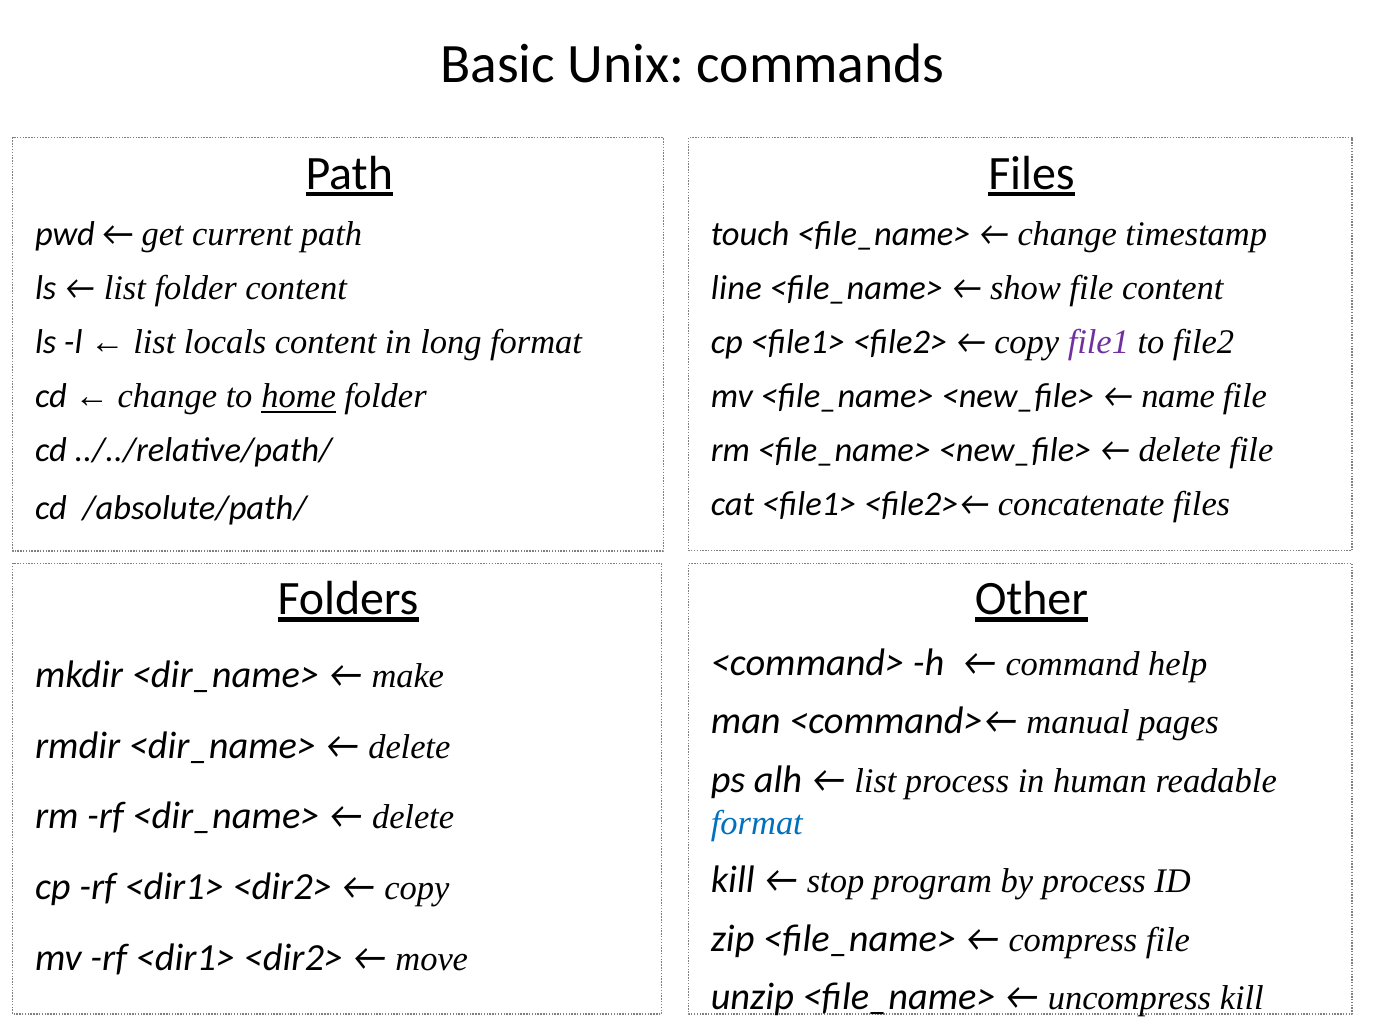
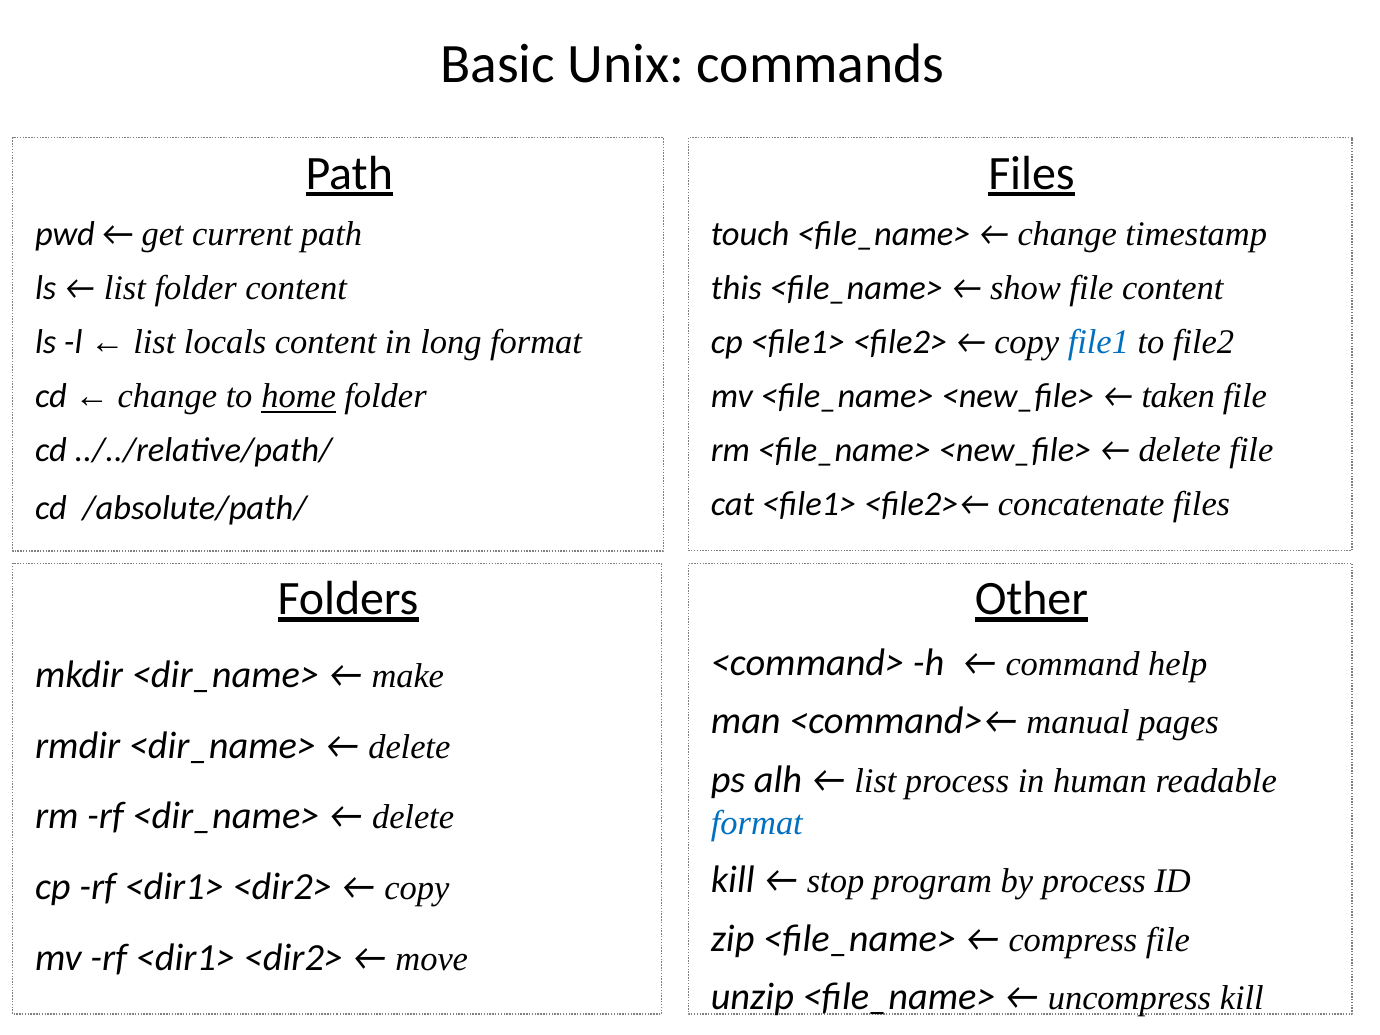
line: line -> this (736, 288)
file1 colour: purple -> blue (1098, 342)
name: name -> taken (1178, 396)
